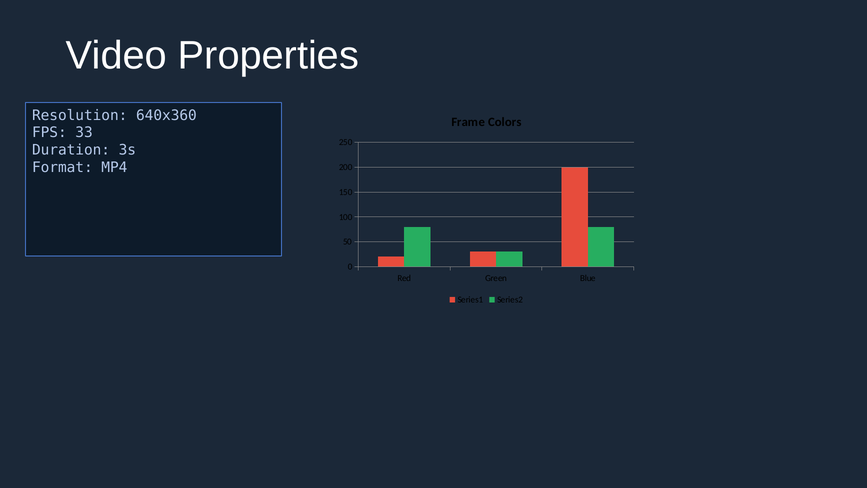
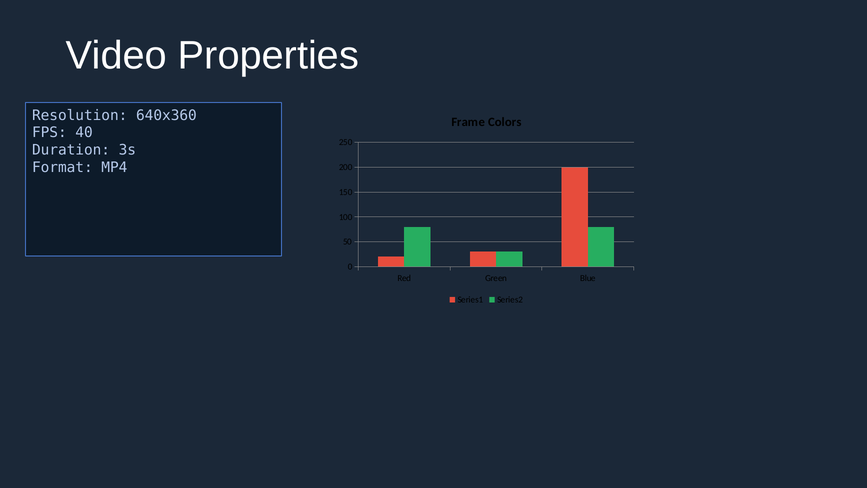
33: 33 -> 40 (84, 133)
